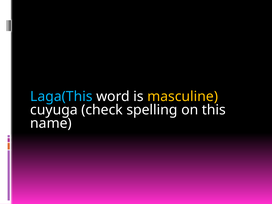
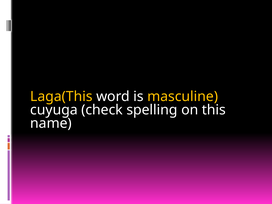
Laga(This colour: light blue -> yellow (61, 96)
